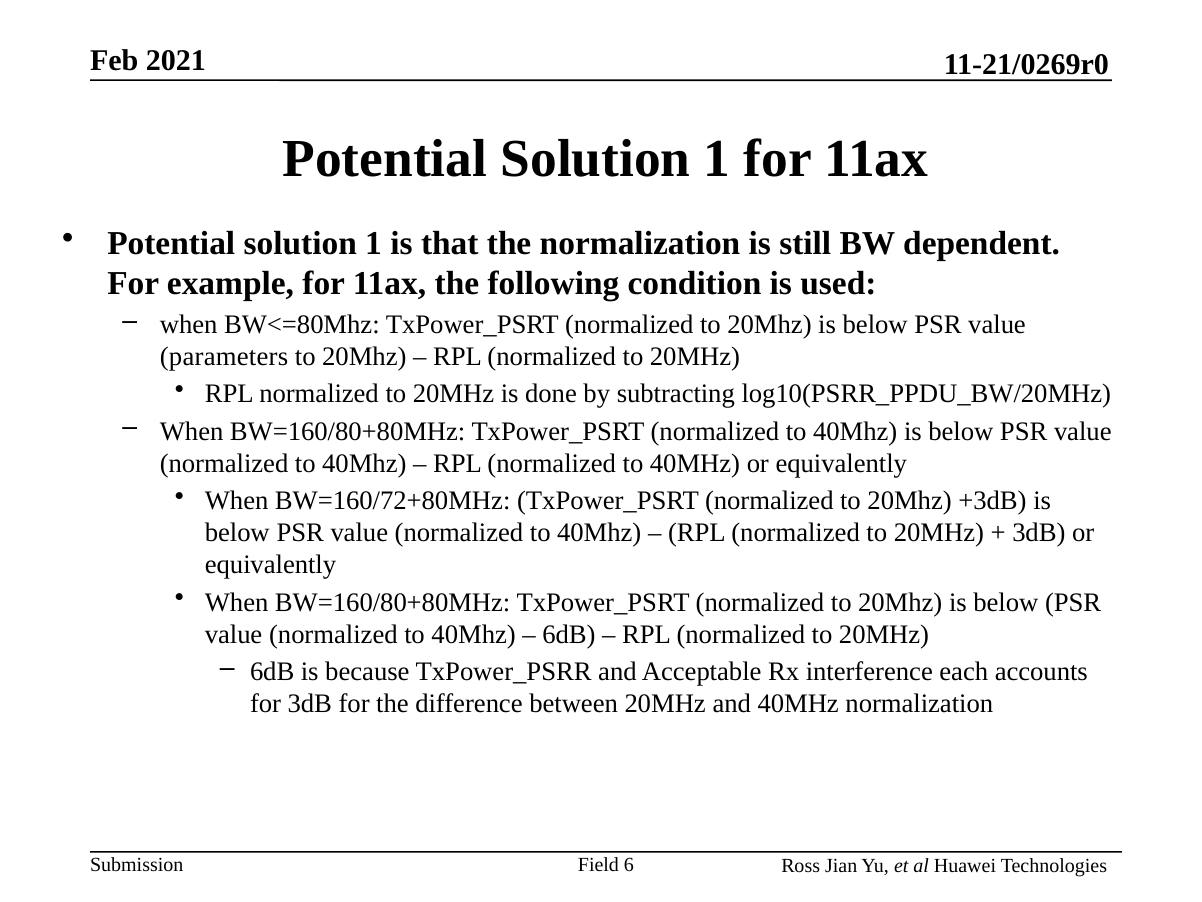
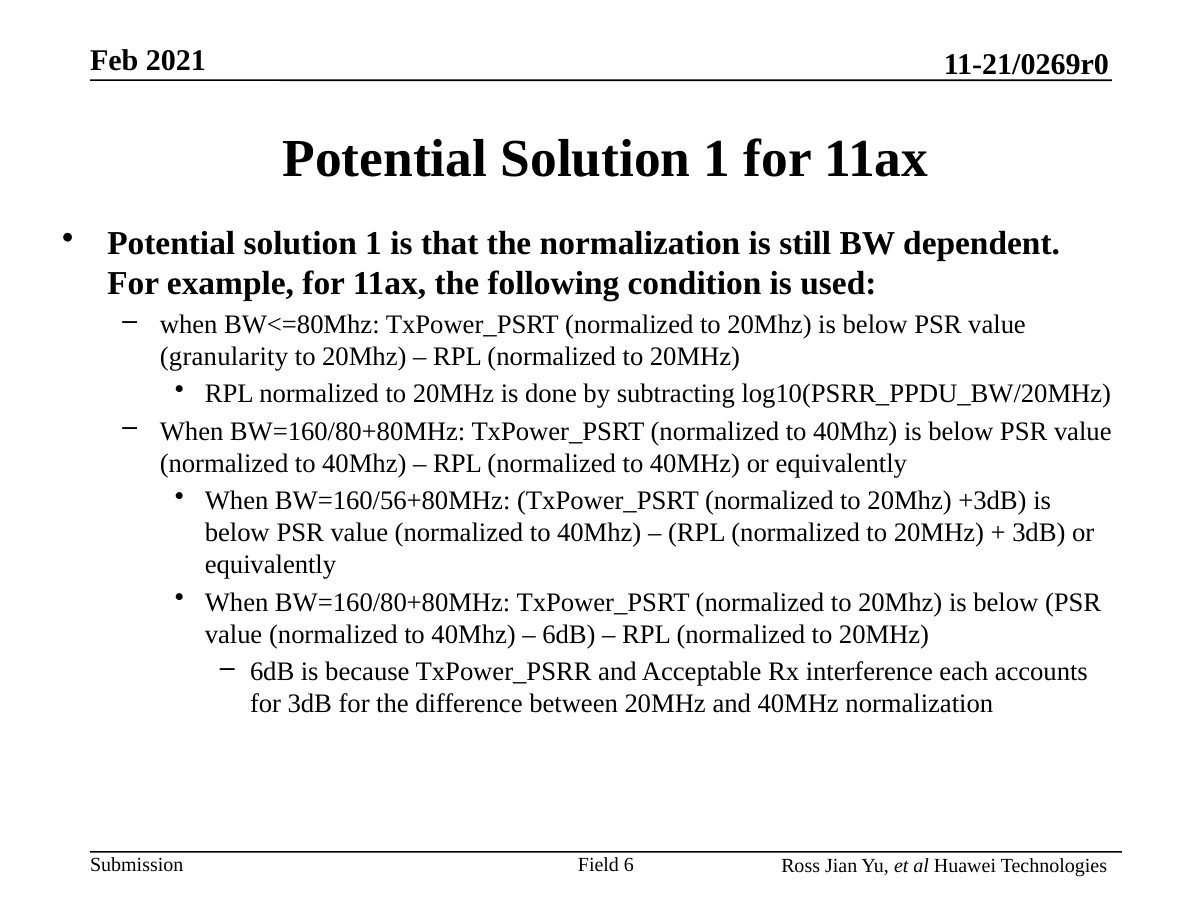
parameters: parameters -> granularity (224, 357)
BW=160/72+80MHz: BW=160/72+80MHz -> BW=160/56+80MHz (393, 501)
